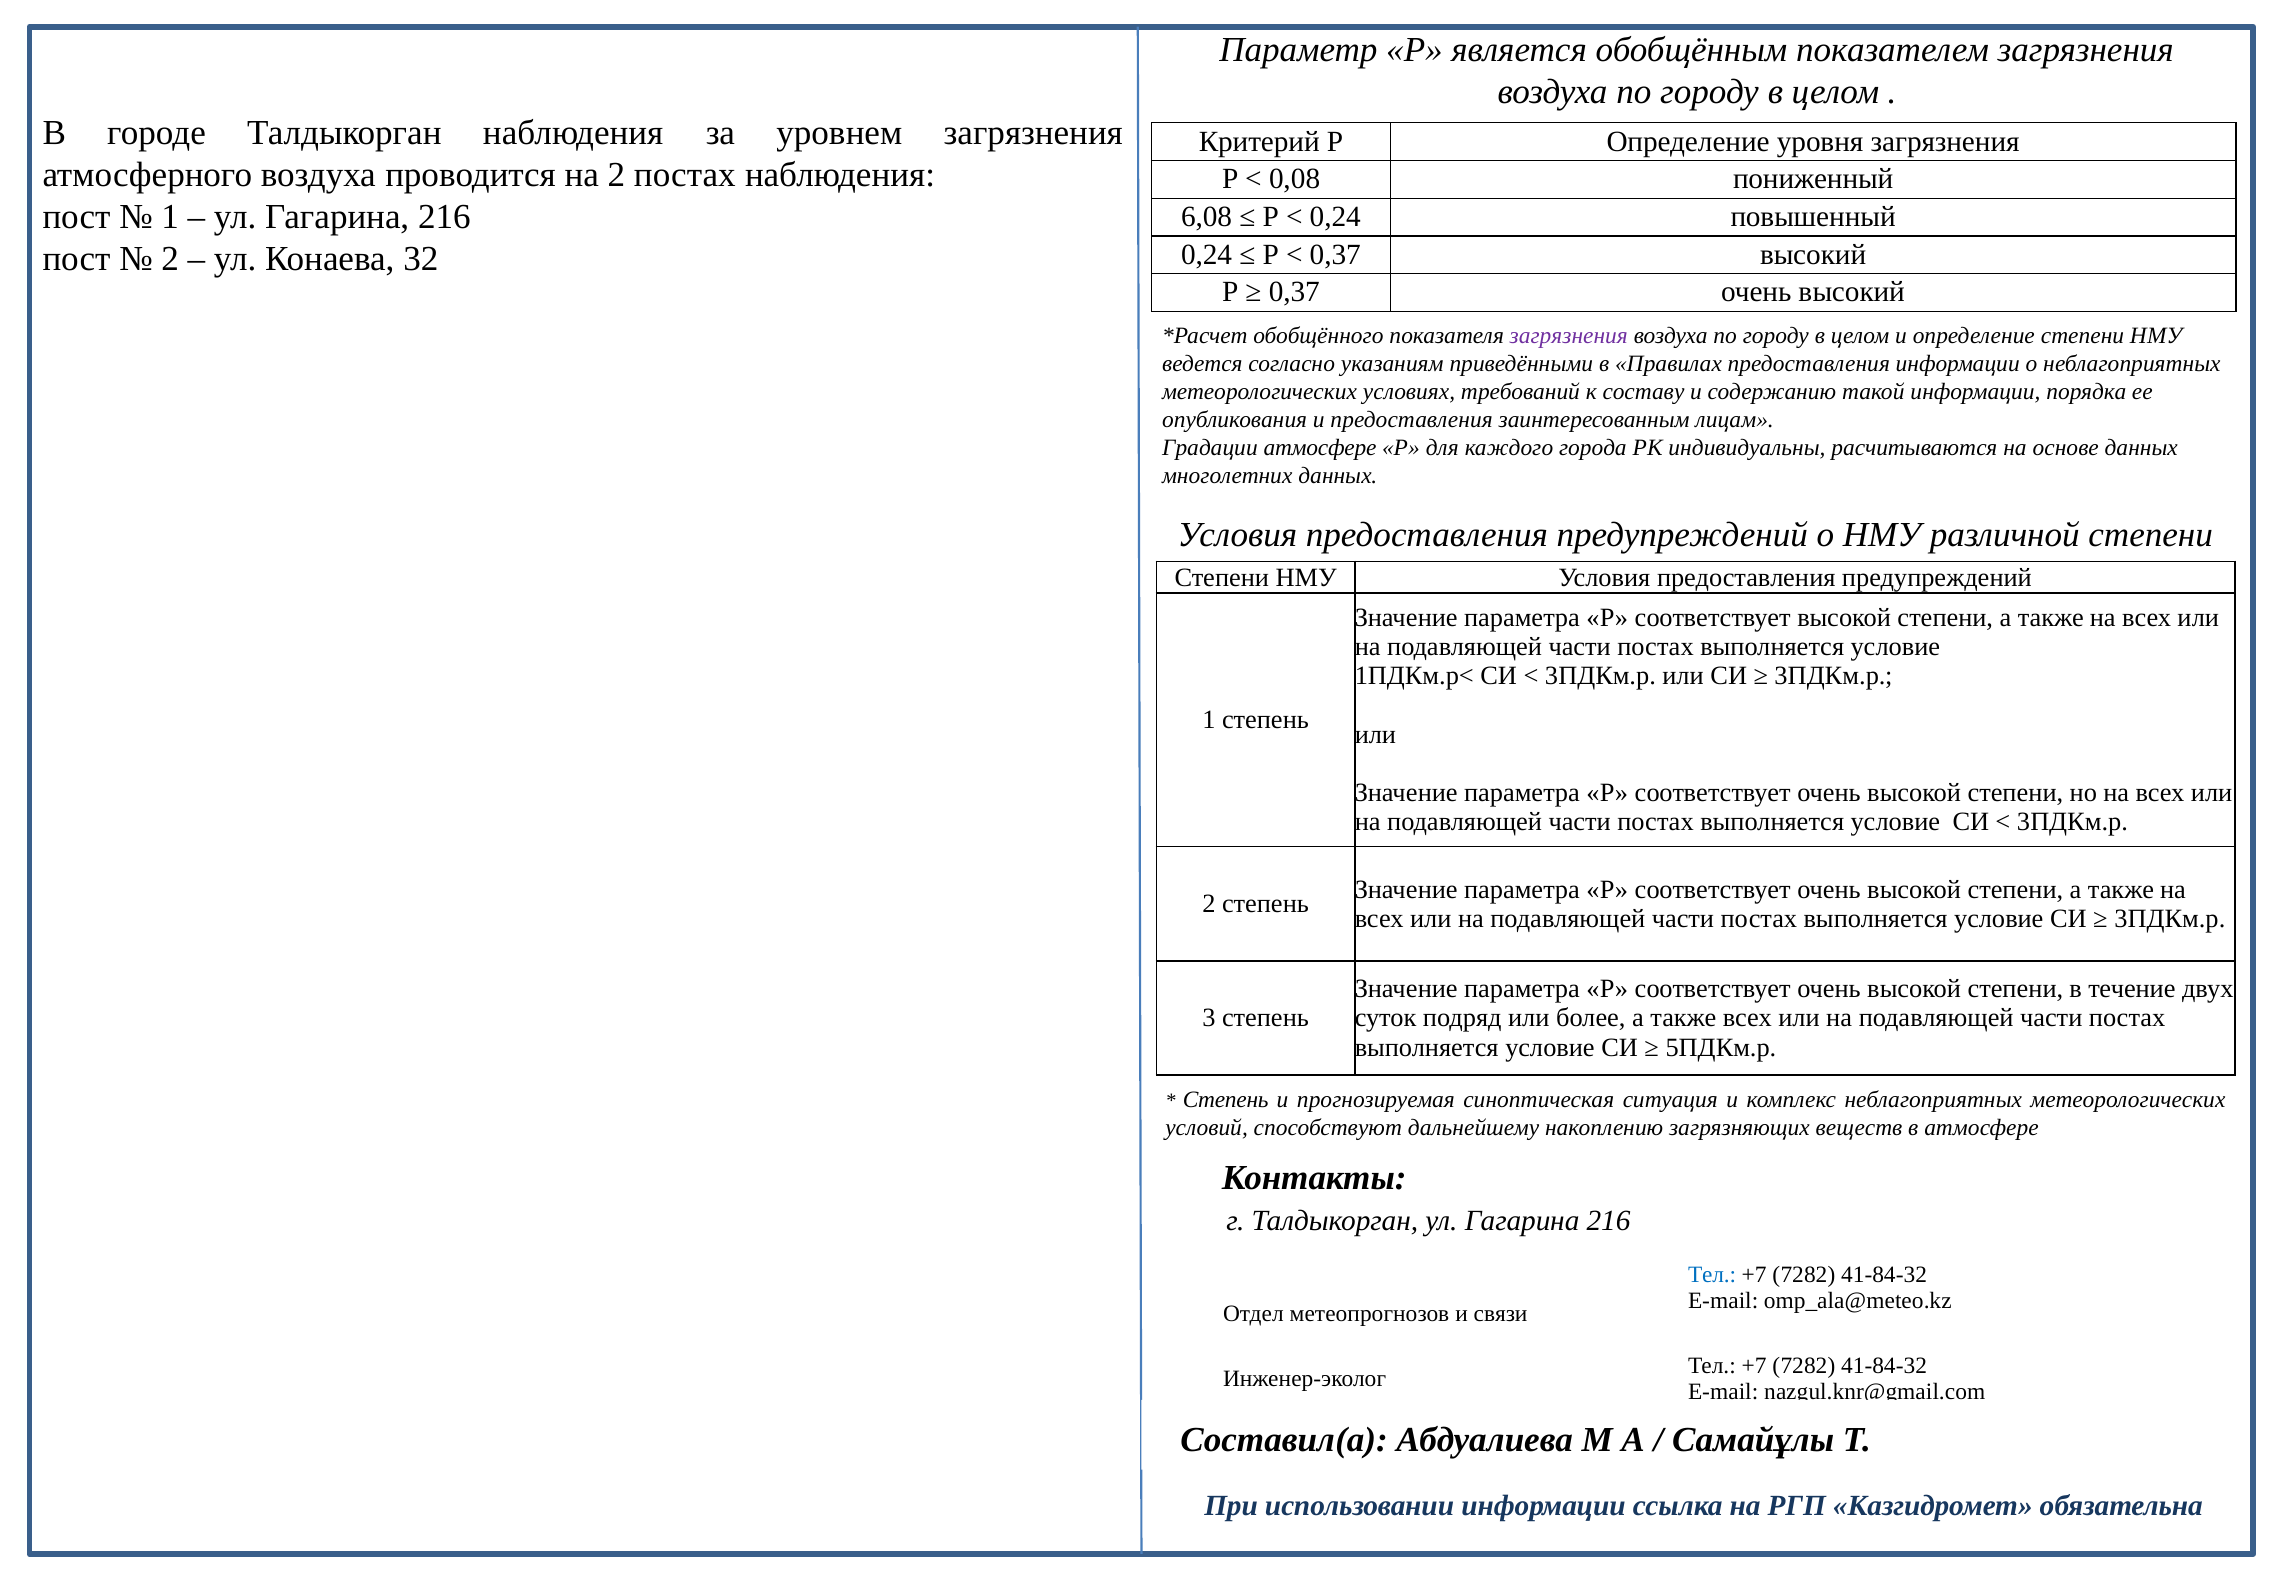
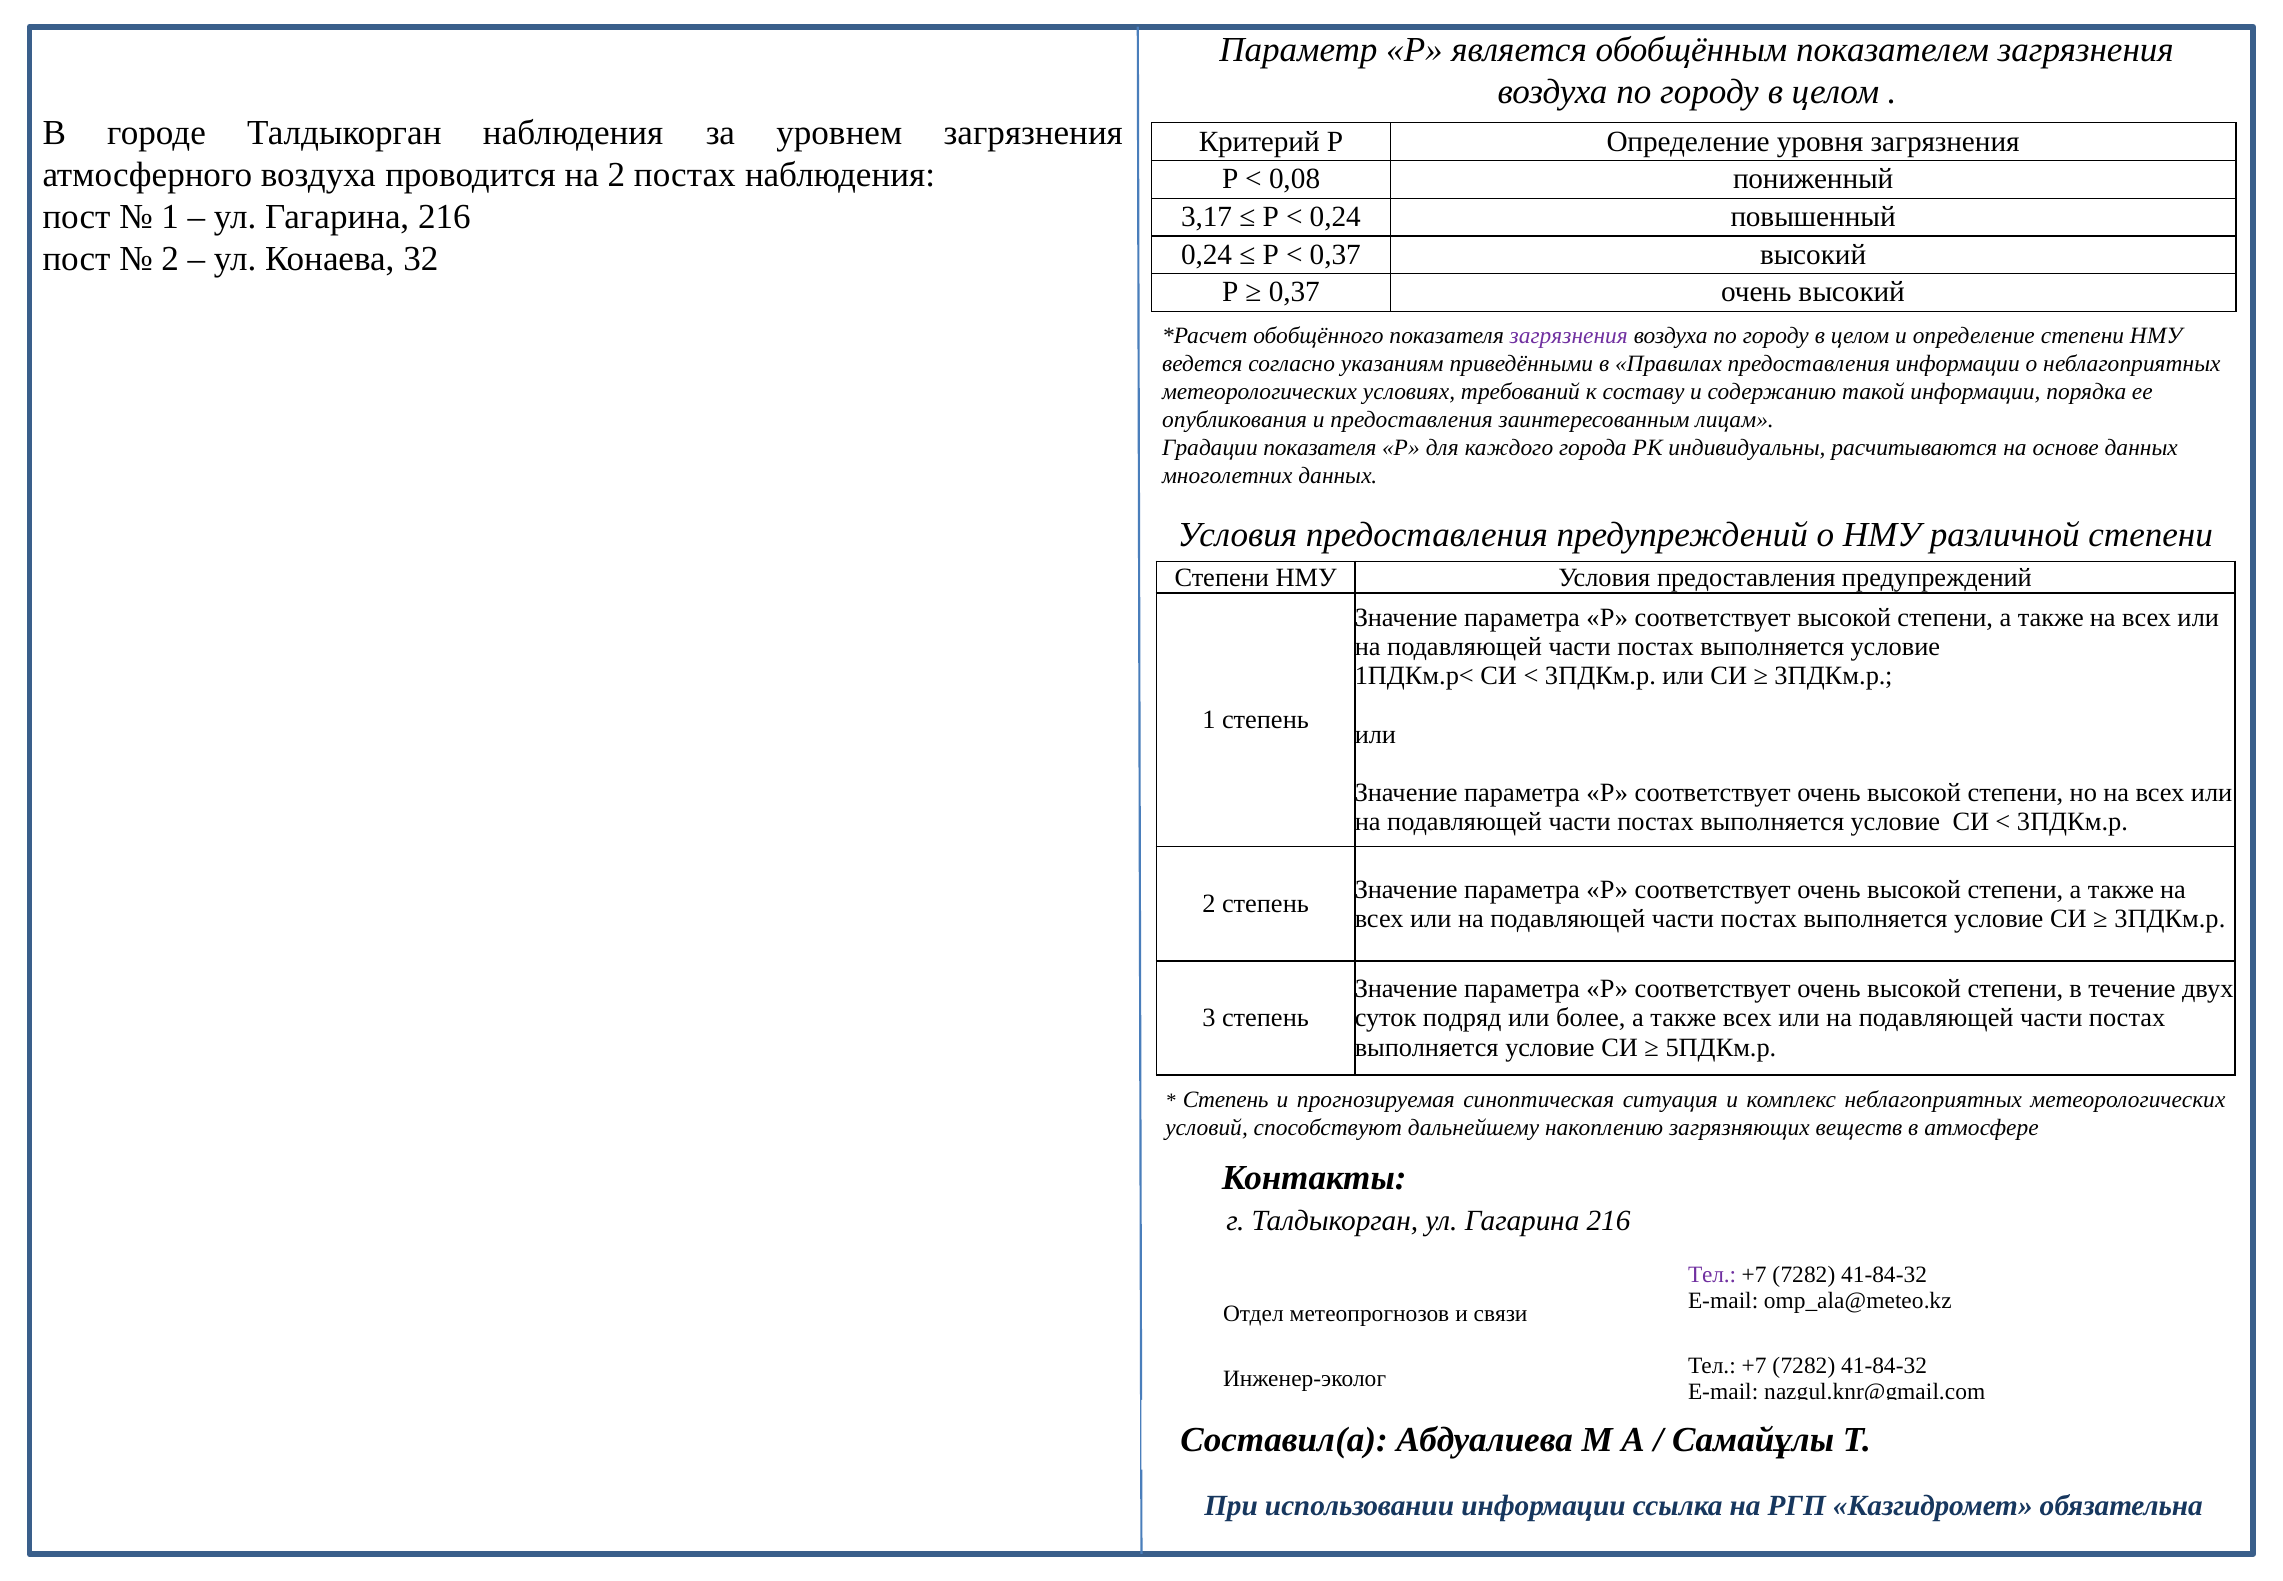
6,08: 6,08 -> 3,17 (1207, 217)
Градации атмосфере: атмосфере -> показателя (1320, 447)
Тел colour: blue -> purple (1712, 1274)
